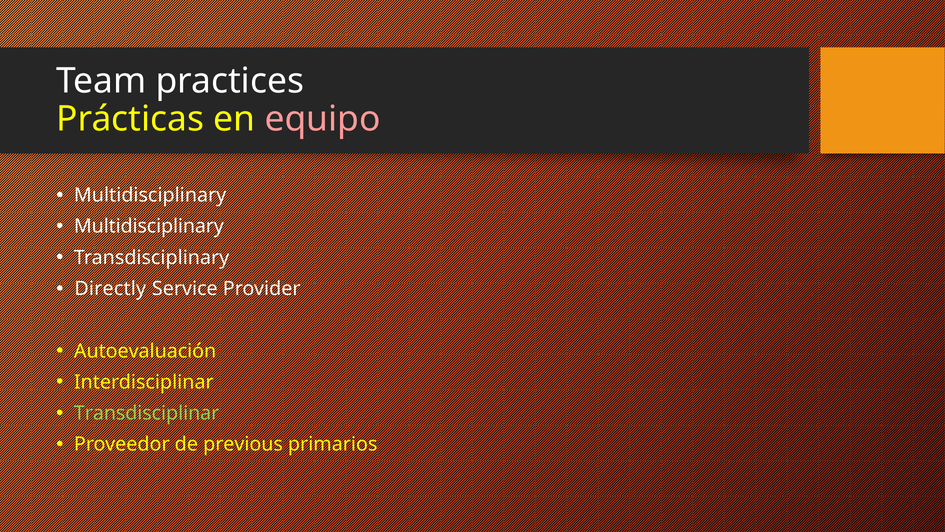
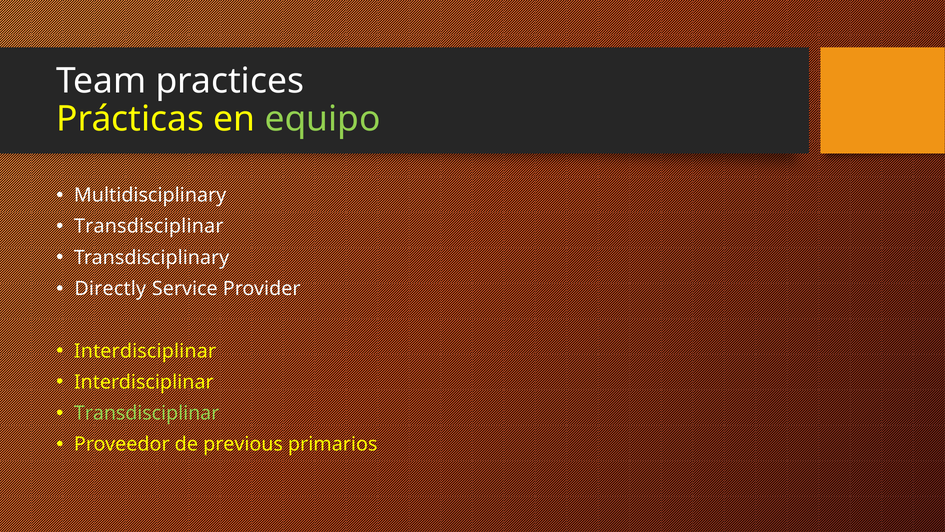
equipo colour: pink -> light green (323, 119)
Multidisciplinary: Multidisciplinary -> Transdisciplinar (149, 226)
Autoevaluación: Autoevaluación -> Interdisciplinar (145, 351)
